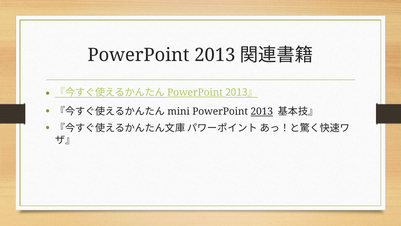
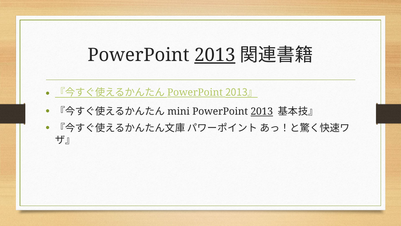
2013 underline: none -> present (215, 55)
